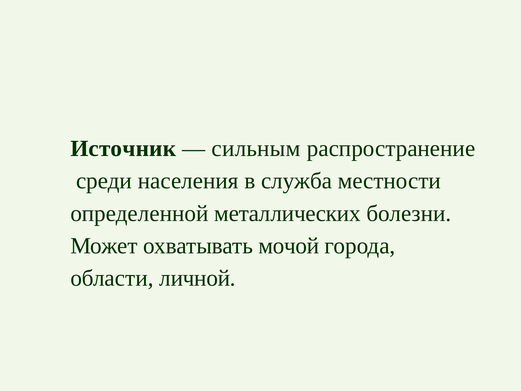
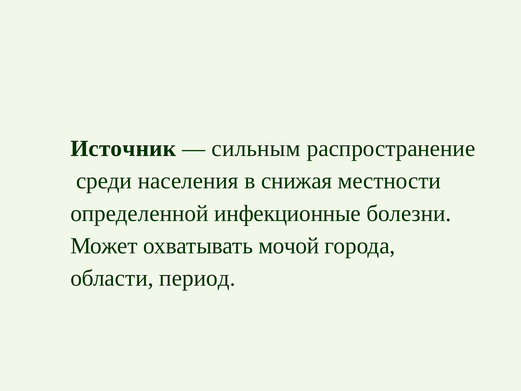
служба: служба -> снижая (297, 181)
металлических: металлических -> инфекционные (288, 213)
личной: личной -> период (197, 278)
